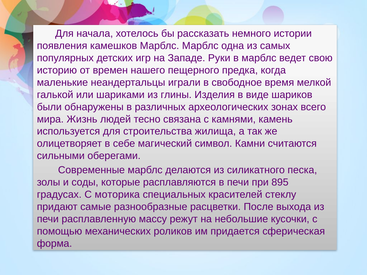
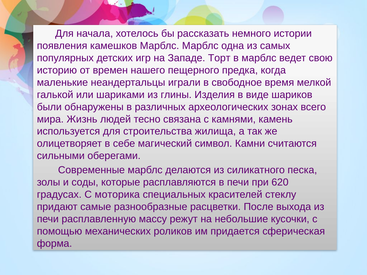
Руки: Руки -> Торт (219, 58)
895: 895 -> 620 (280, 182)
